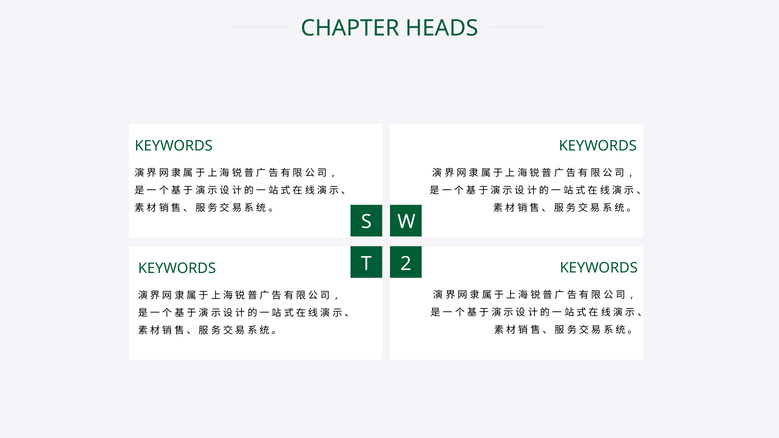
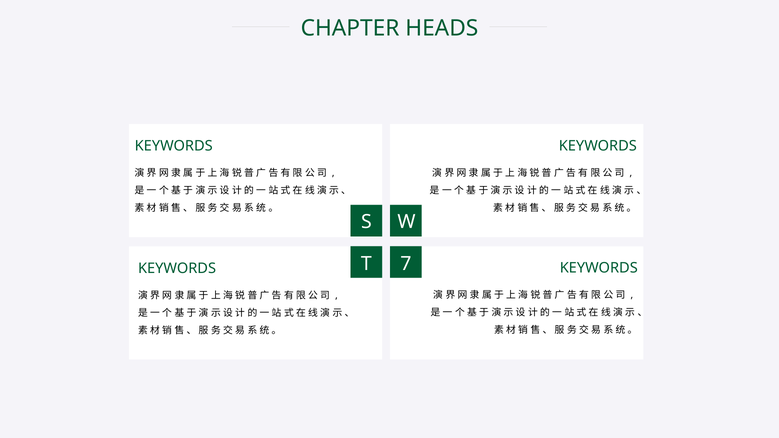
2: 2 -> 7 (406, 264)
